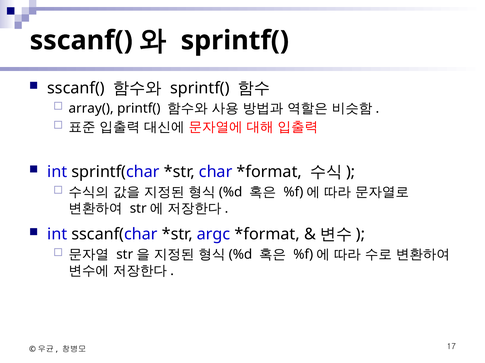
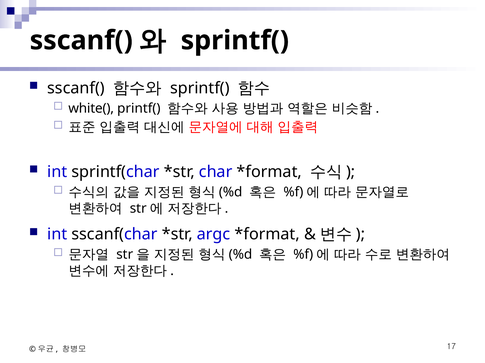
array(: array( -> white( (91, 108)
